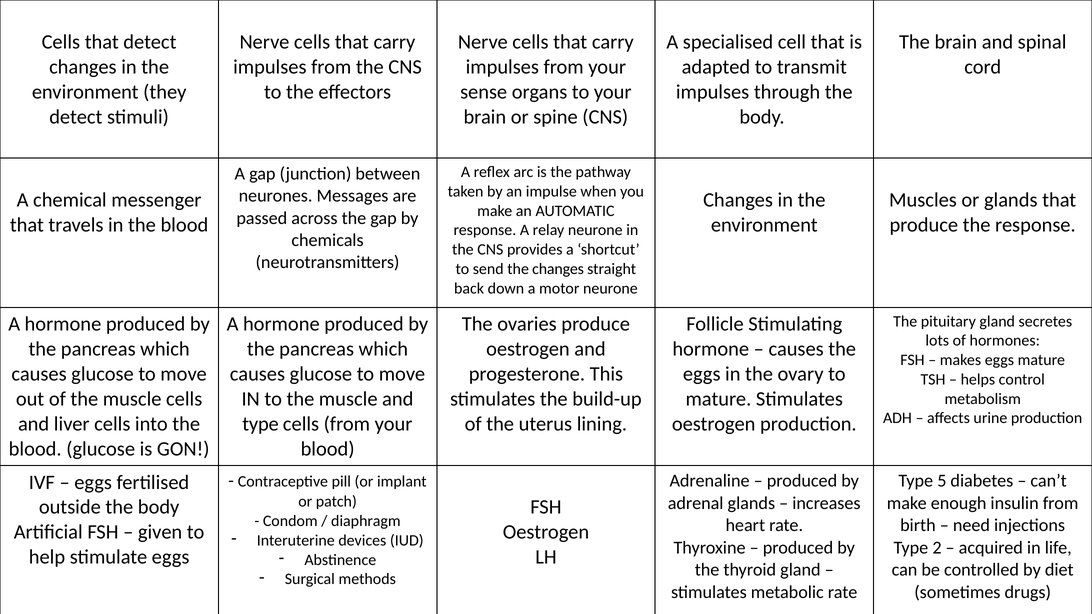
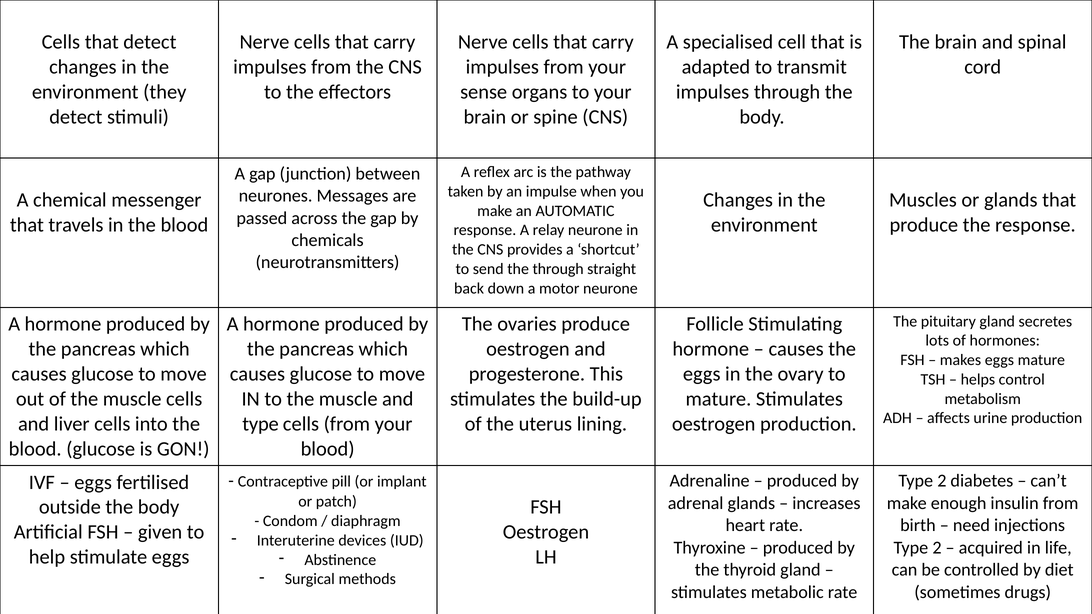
the changes: changes -> through (558, 269)
5: 5 -> 2 (942, 481)
